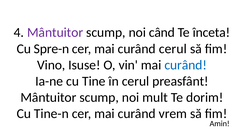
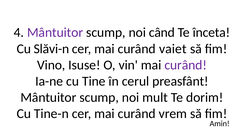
Spre-n: Spre-n -> Slăvi-n (51, 49)
curând cerul: cerul -> vaiet (173, 49)
curând colour: blue -> purple (186, 65)
